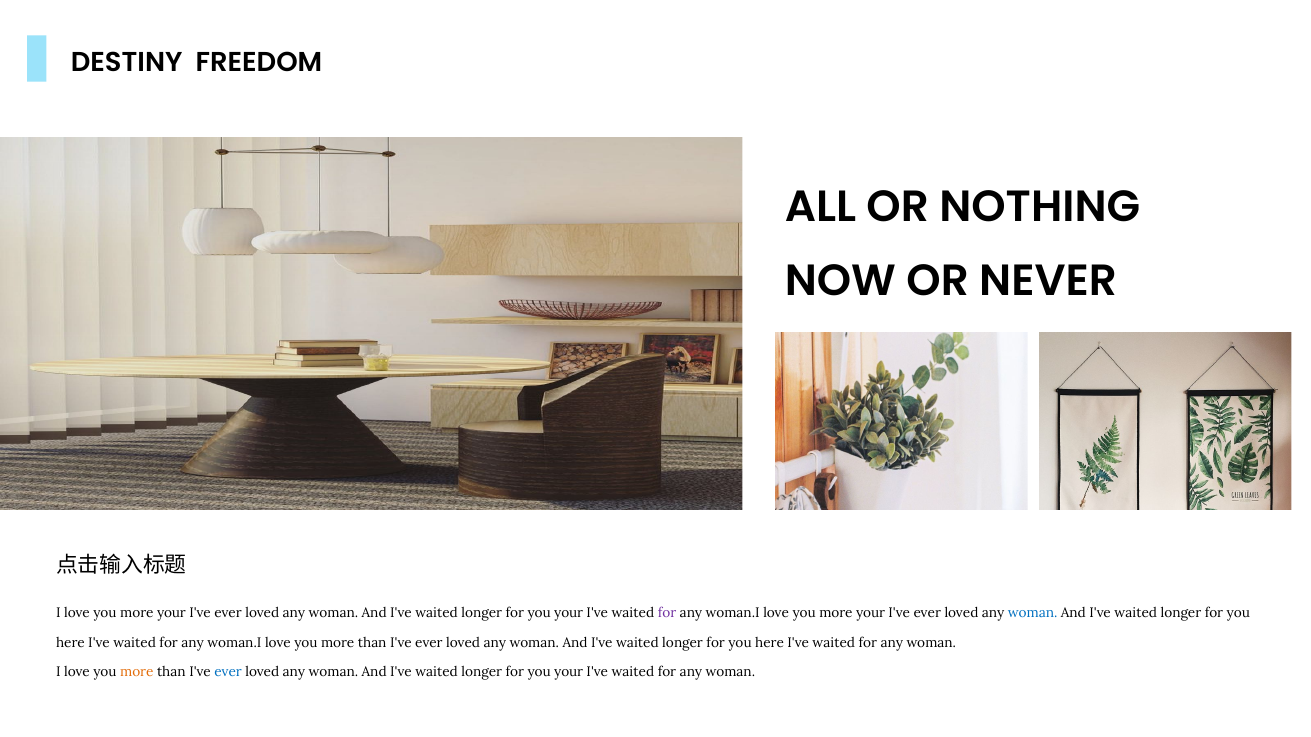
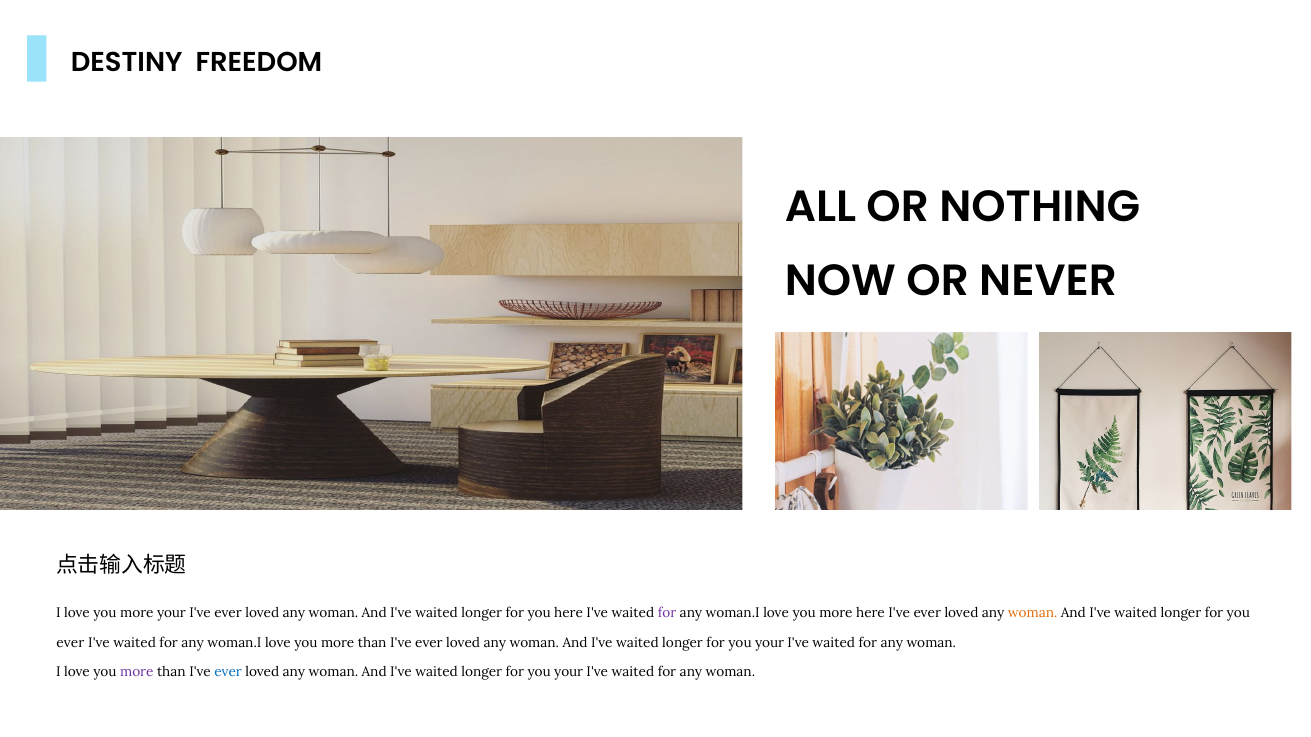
your: your -> here (569, 614)
your: your -> here (871, 614)
woman colour: blue -> orange (1033, 614)
here: here -> ever (70, 643)
here: here -> your (770, 643)
more colour: orange -> purple (137, 673)
